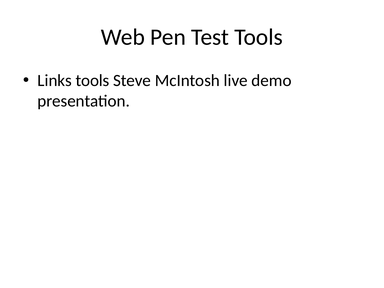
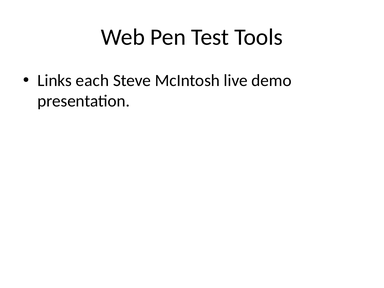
Links tools: tools -> each (92, 81)
